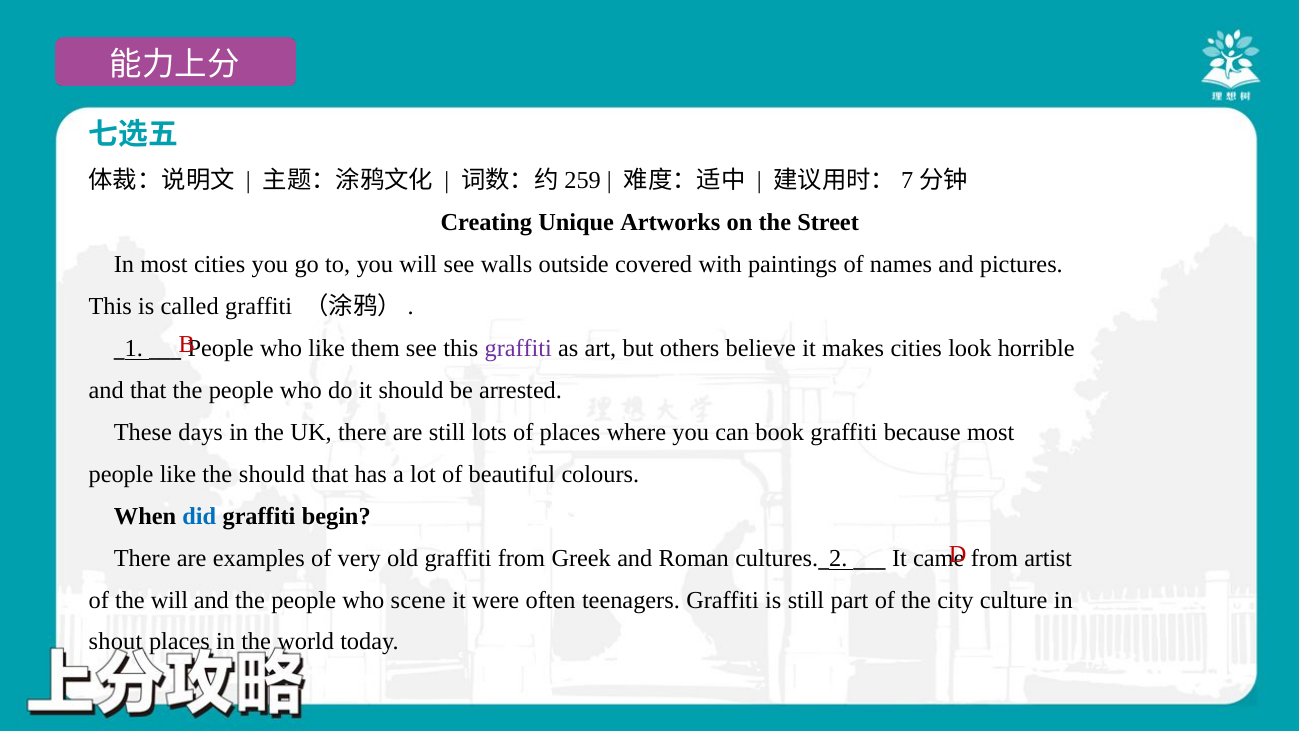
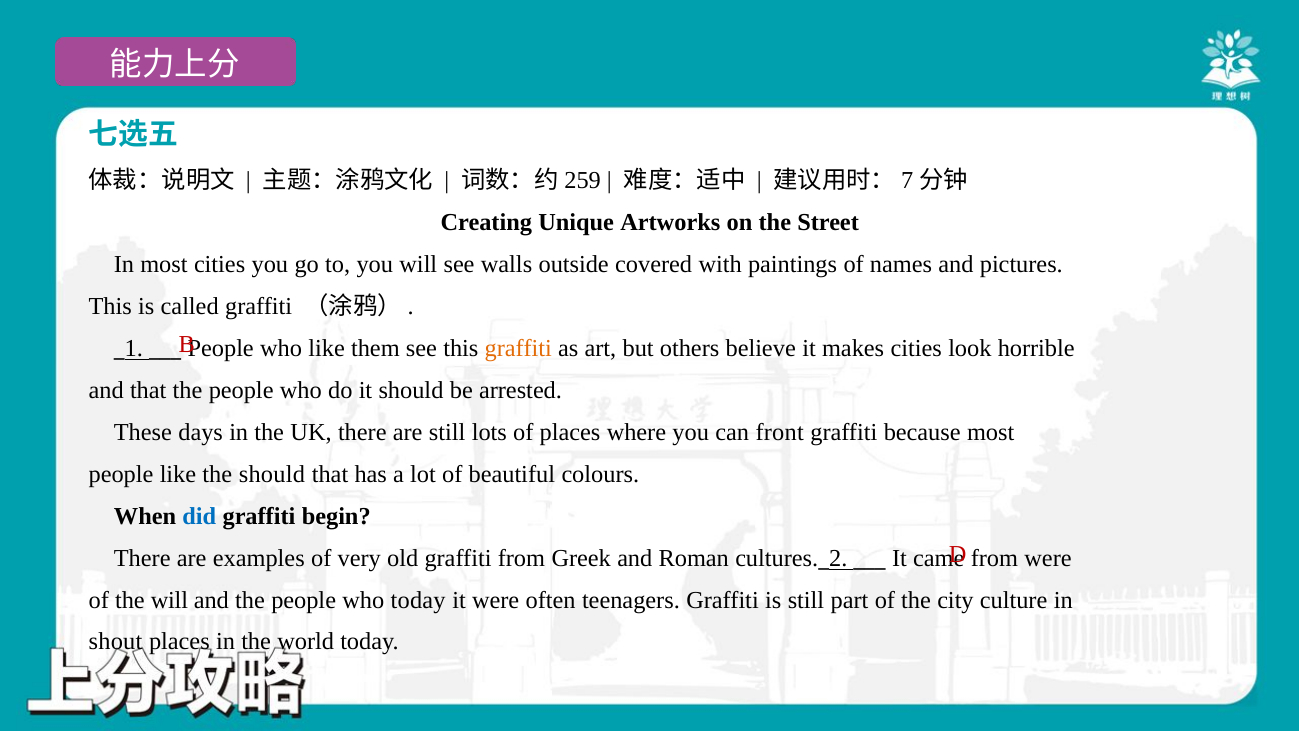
graffiti colour: purple -> orange (518, 348)
book: book -> front (780, 432)
from artist: artist -> were (1048, 558)
who scene: scene -> today (418, 600)
